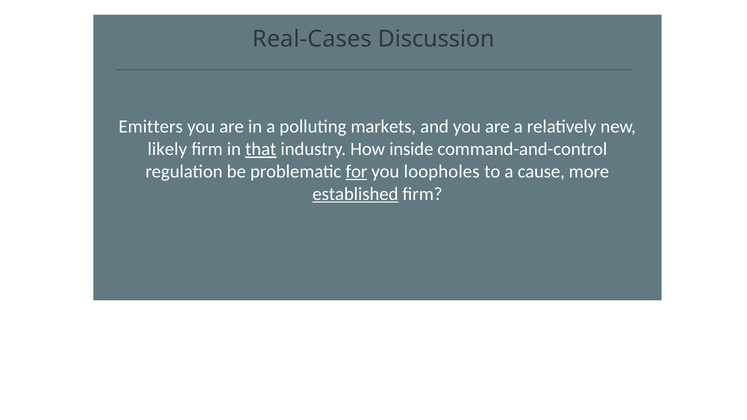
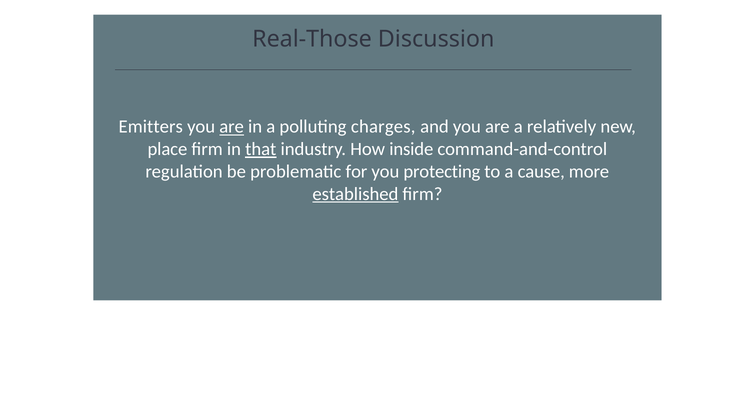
Real-Cases: Real-Cases -> Real-Those (312, 39)
are underline: none -> present (232, 127)
markets: markets -> charges (383, 127)
likely: likely -> place (167, 149)
for underline: present -> none (356, 172)
loopholes: loopholes -> protecting (442, 172)
